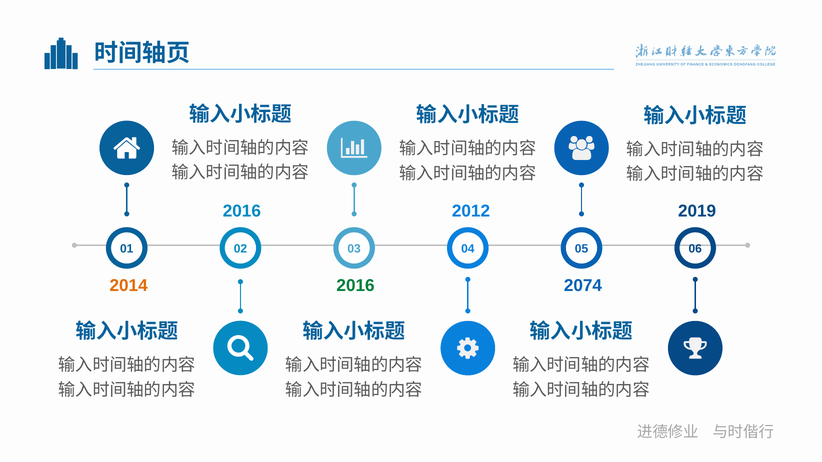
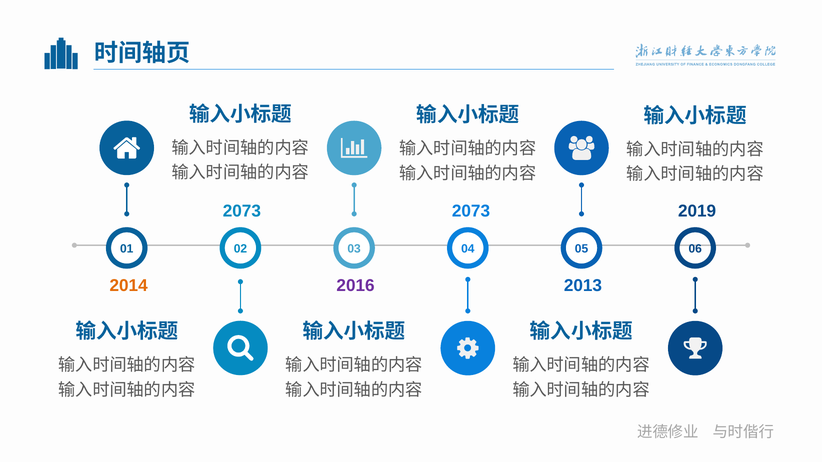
2016: 2016 -> 2073 (242, 211)
2012: 2012 -> 2073 (471, 211)
2016 colour: green -> purple (356, 286)
2074: 2074 -> 2013 (583, 286)
